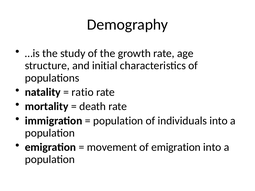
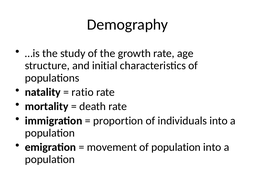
population: population -> proportion (118, 121)
of emigration: emigration -> population (176, 147)
